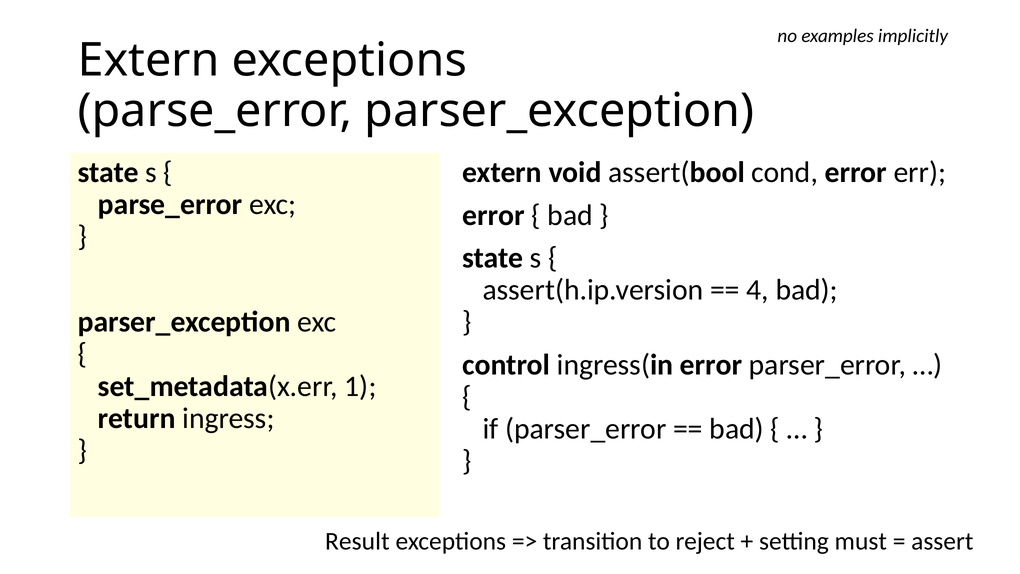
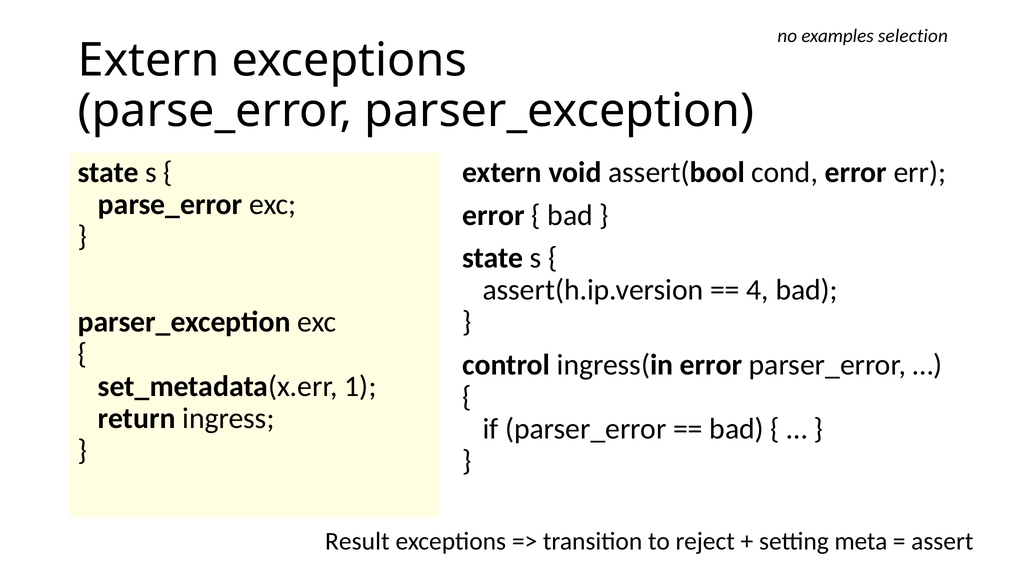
implicitly: implicitly -> selection (913, 36)
must: must -> meta (861, 541)
